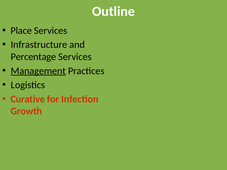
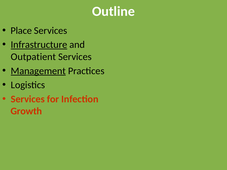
Infrastructure underline: none -> present (39, 45)
Percentage: Percentage -> Outpatient (33, 57)
Curative: Curative -> Services (28, 99)
